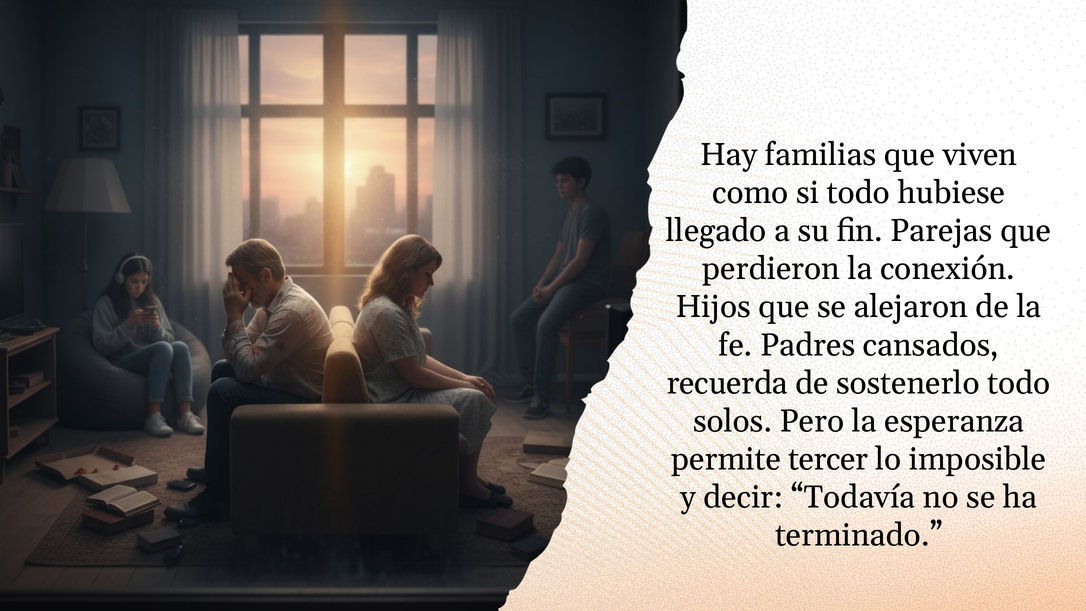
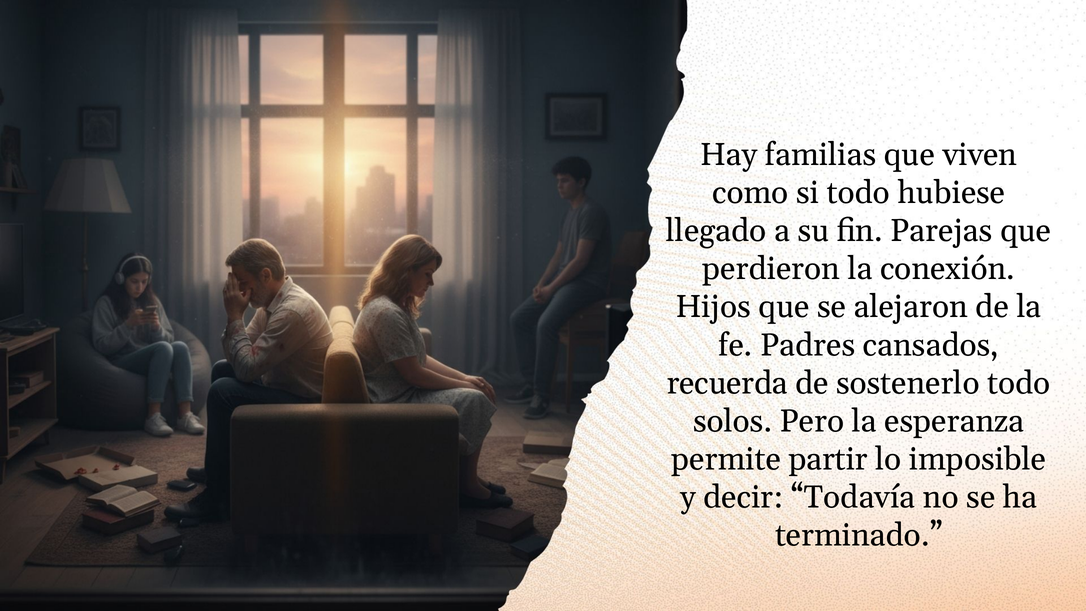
tercer: tercer -> partir (828, 459)
